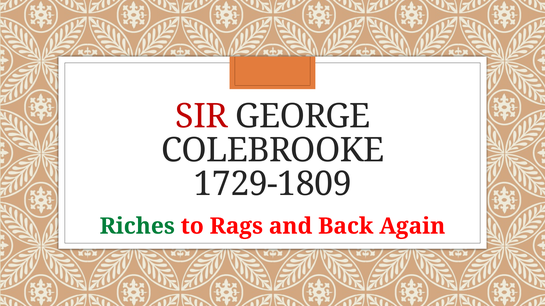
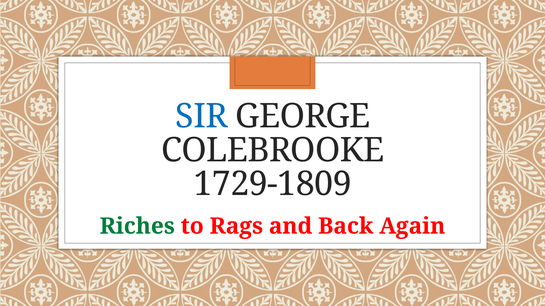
SIR colour: red -> blue (202, 116)
